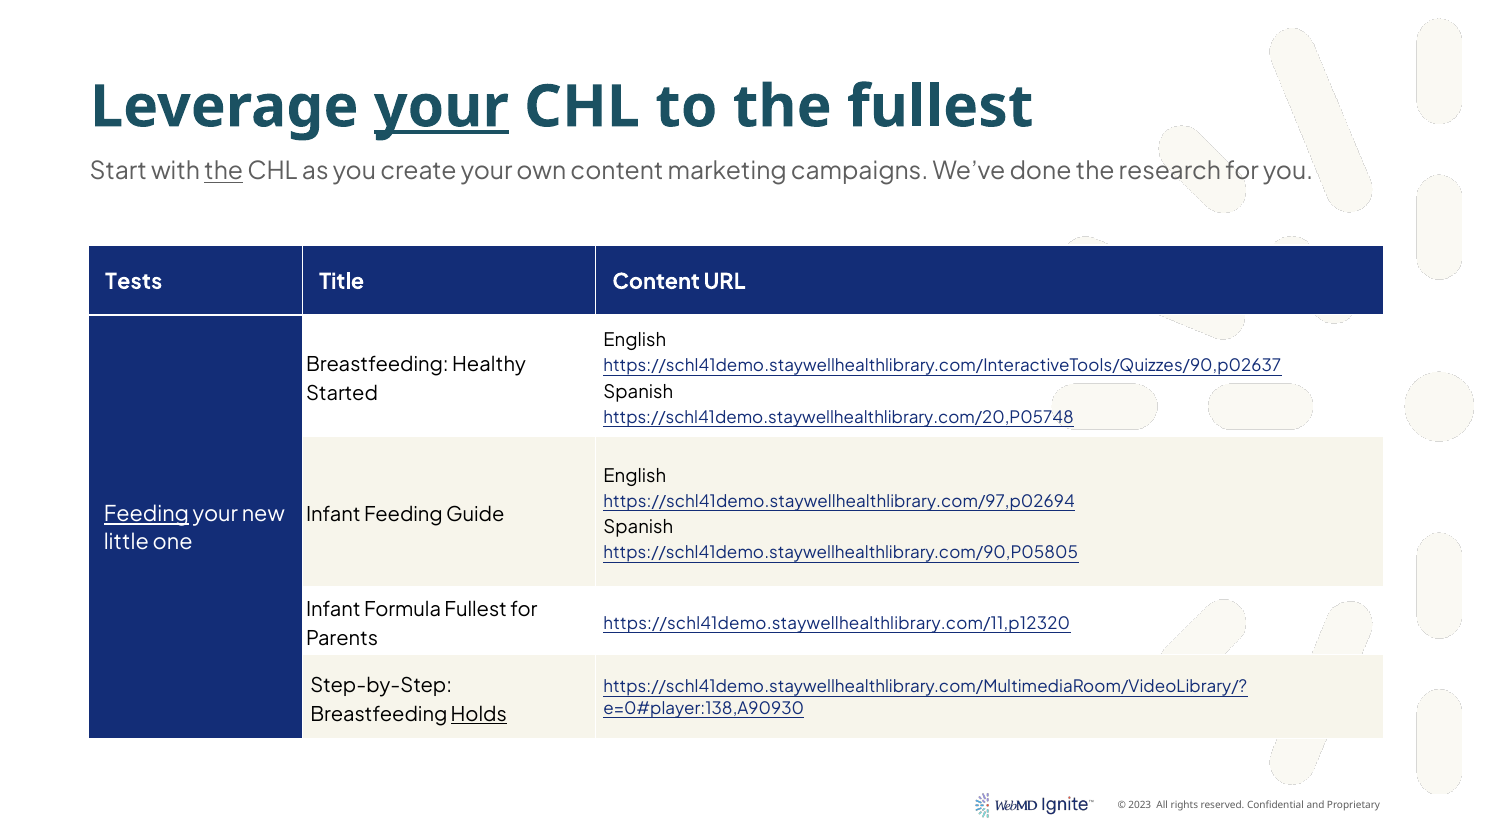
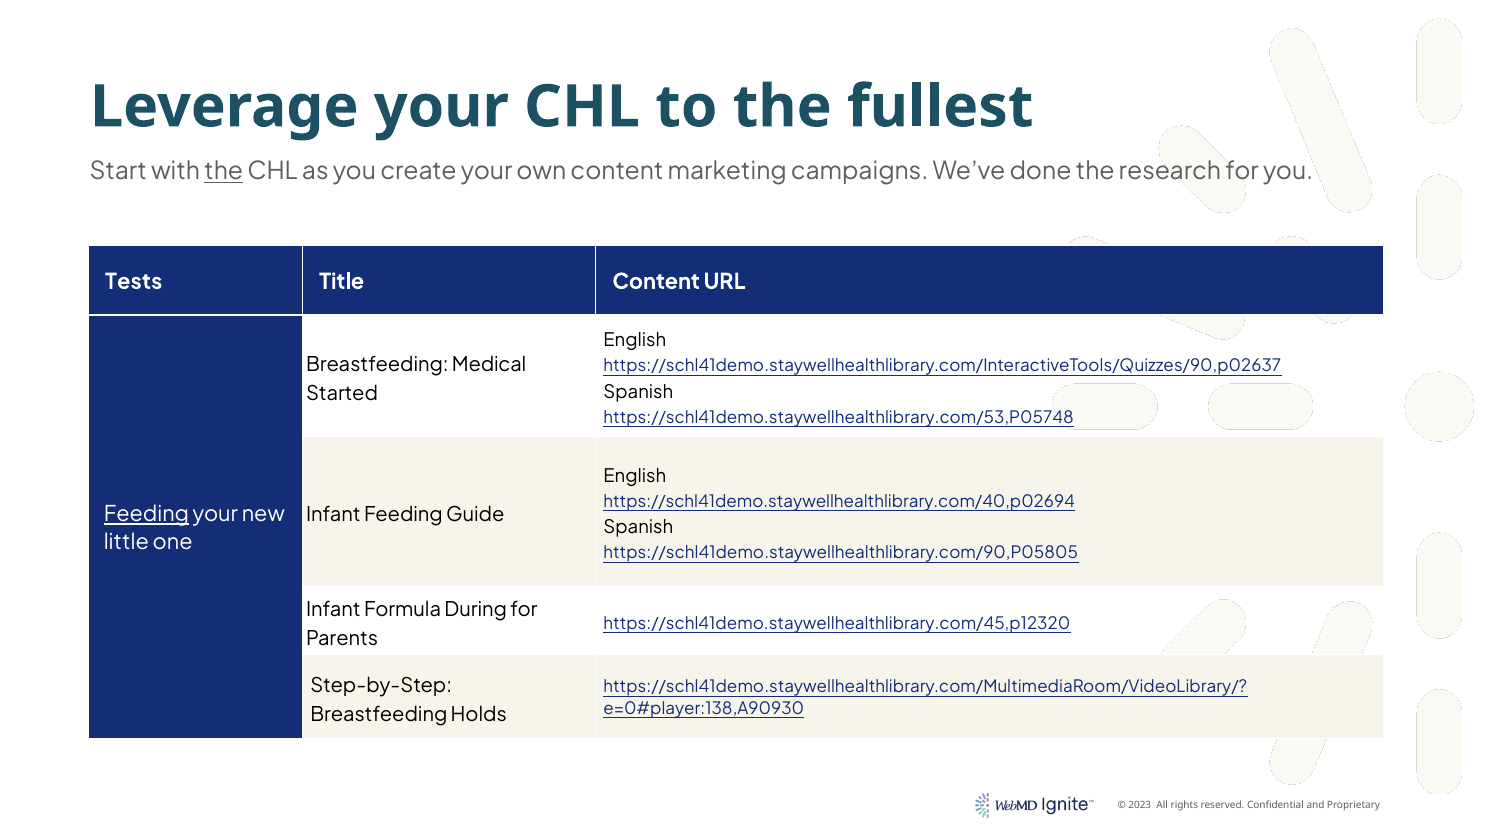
your underline: present -> none (441, 107)
Healthy: Healthy -> Medical (489, 364)
https://schl41demo.staywellhealthlibrary.com/20,P05748: https://schl41demo.staywellhealthlibrary.com/20,P05748 -> https://schl41demo.staywellhealthlibrary.com/53,P05748 (839, 418)
https://schl41demo.staywellhealthlibrary.com/97,p02694: https://schl41demo.staywellhealthlibrary.com/97,p02694 -> https://schl41demo.staywellhealthlibrary.com/40,p02694 (839, 502)
Formula Fullest: Fullest -> During (476, 609)
https://schl41demo.staywellhealthlibrary.com/11,p12320: https://schl41demo.staywellhealthlibrary.com/11,p12320 -> https://schl41demo.staywellhealthlibrary.com/45,p12320 (837, 623)
Holds underline: present -> none (479, 715)
